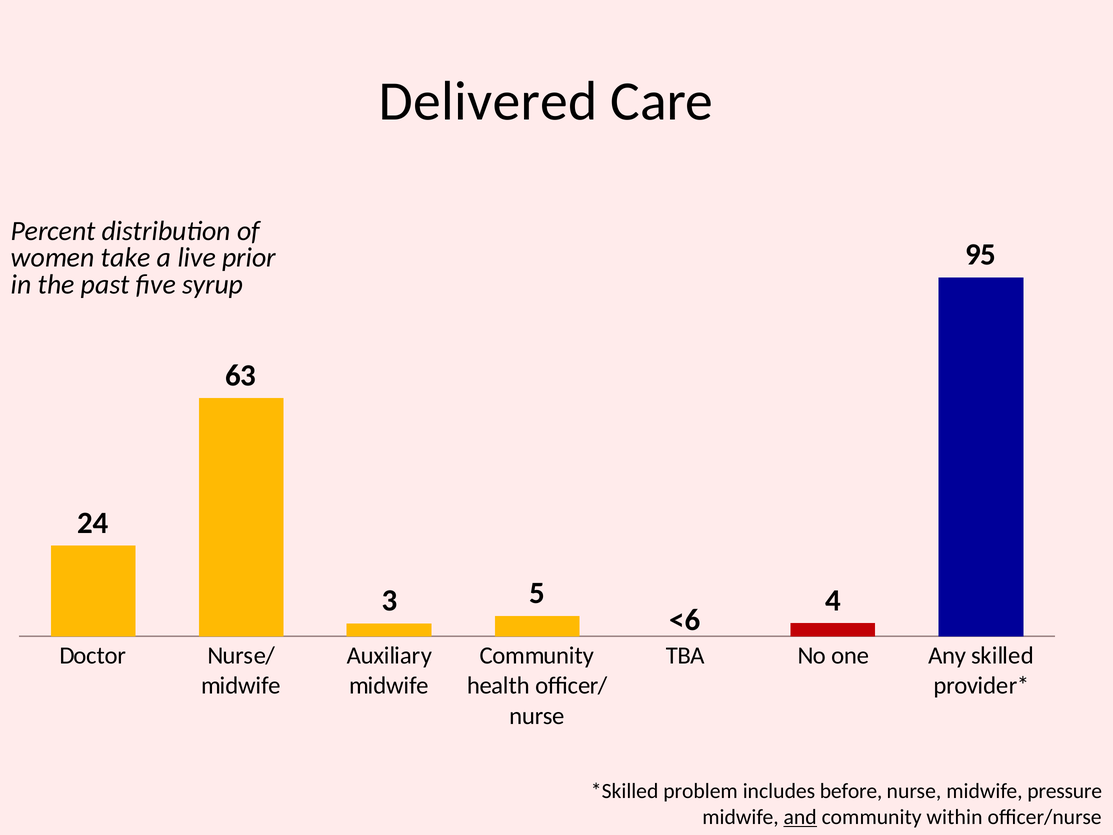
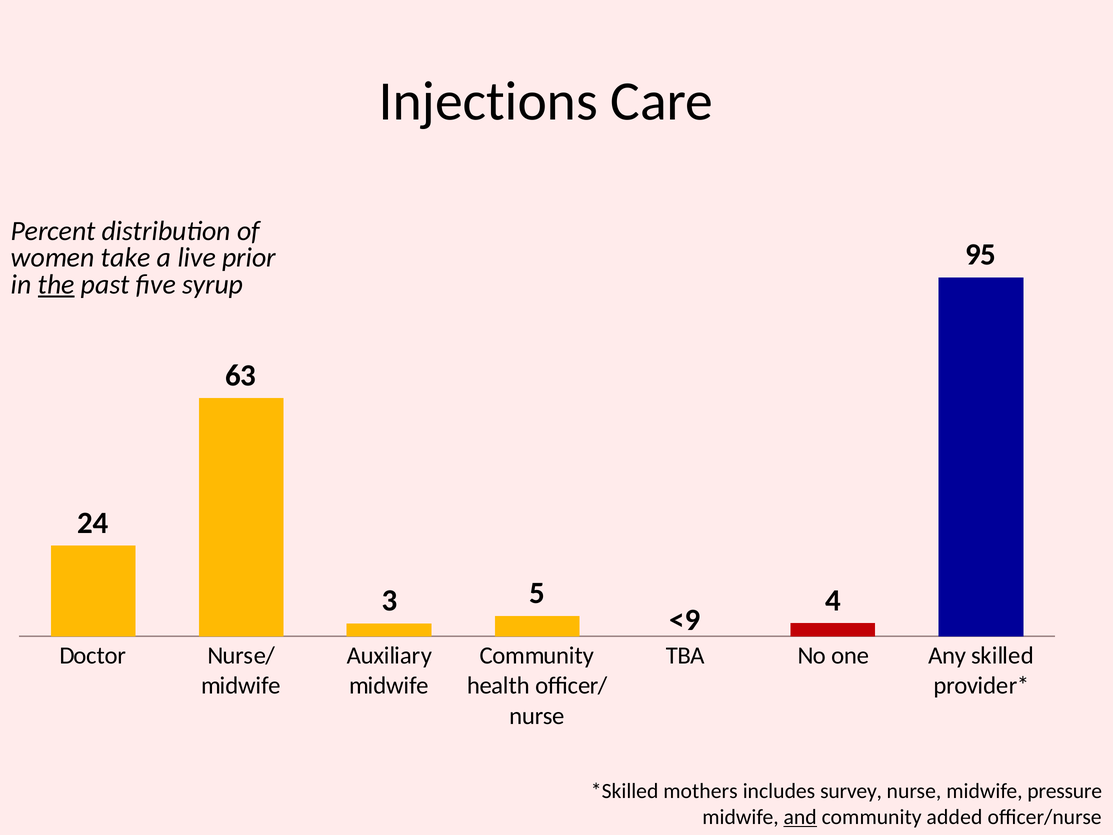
Delivered: Delivered -> Injections (488, 101)
the underline: none -> present (56, 284)
<6: <6 -> <9 (685, 620)
problem: problem -> mothers (700, 791)
before: before -> survey (851, 791)
within: within -> added (954, 817)
